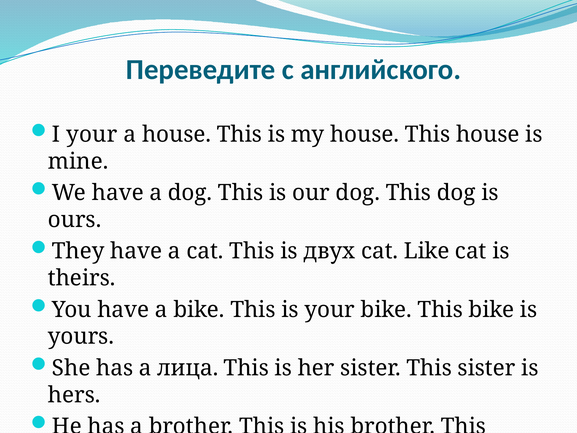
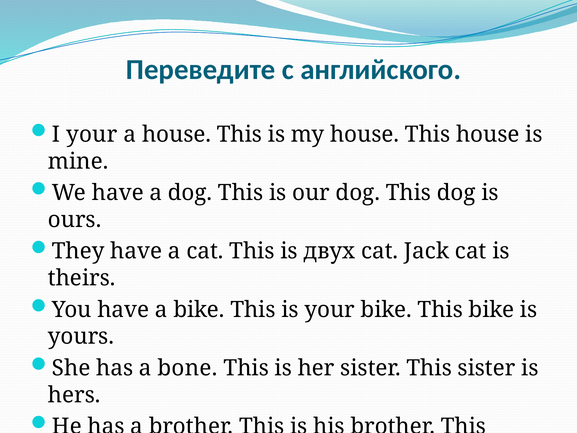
Like: Like -> Jack (427, 251)
лица: лица -> bone (187, 368)
